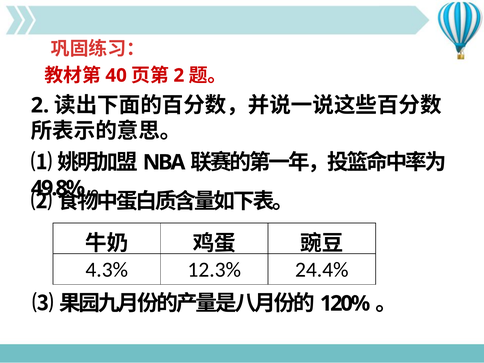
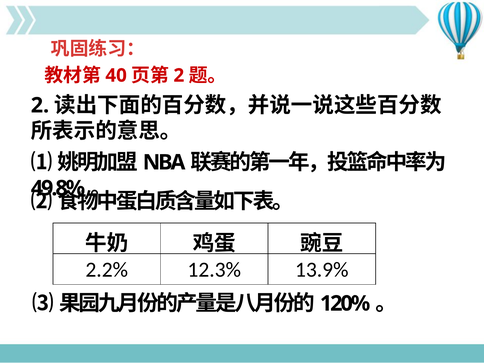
4.3%: 4.3% -> 2.2% (107, 270)
24.4%: 24.4% -> 13.9% (322, 270)
